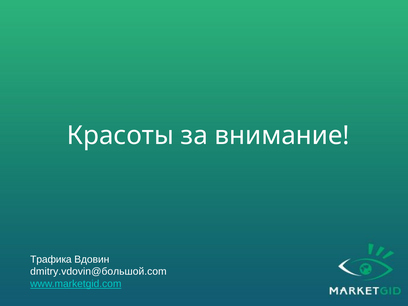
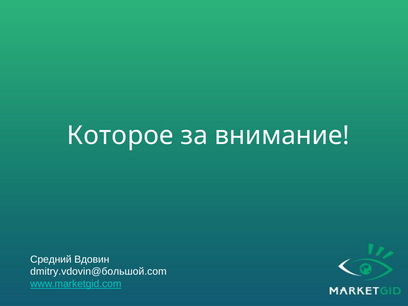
Красоты: Красоты -> Которое (120, 136)
Трафика: Трафика -> Средний (51, 259)
